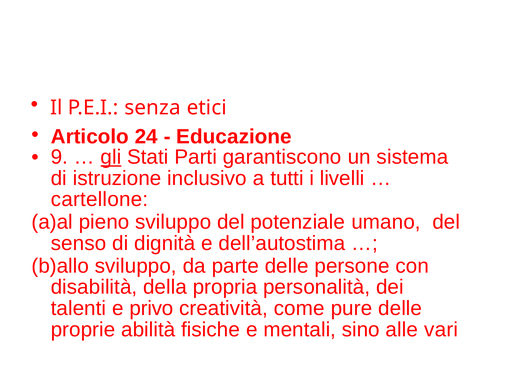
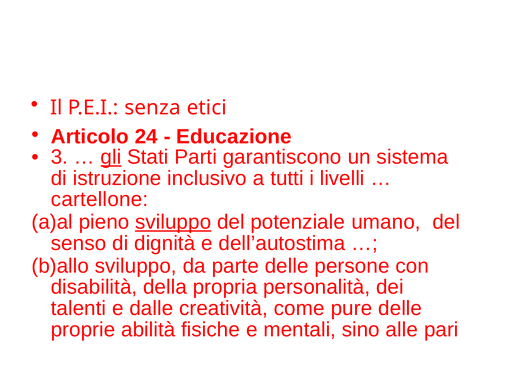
9: 9 -> 3 (59, 157)
sviluppo underline: none -> present (173, 222)
privo: privo -> dalle (151, 308)
vari: vari -> pari (441, 329)
